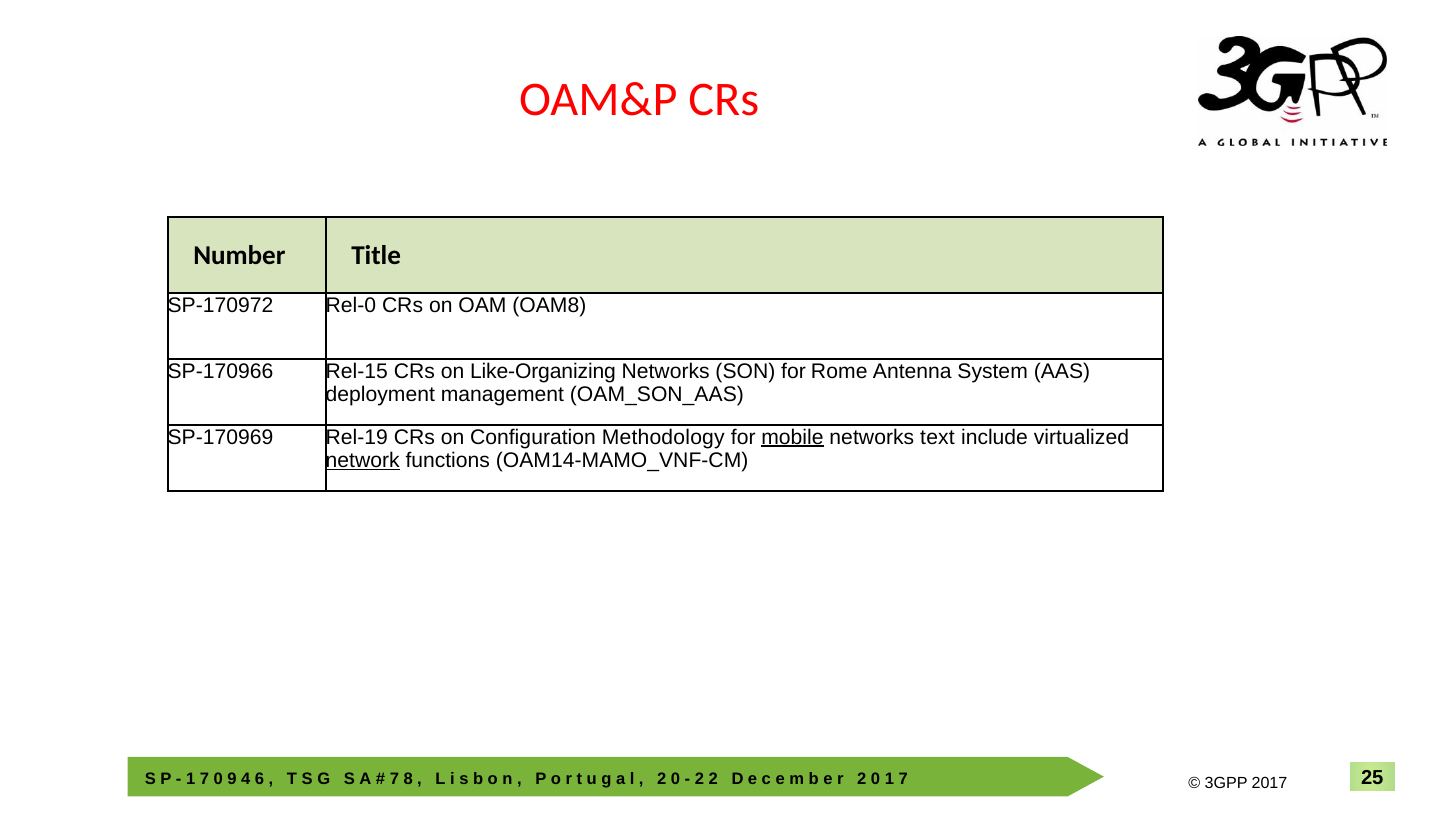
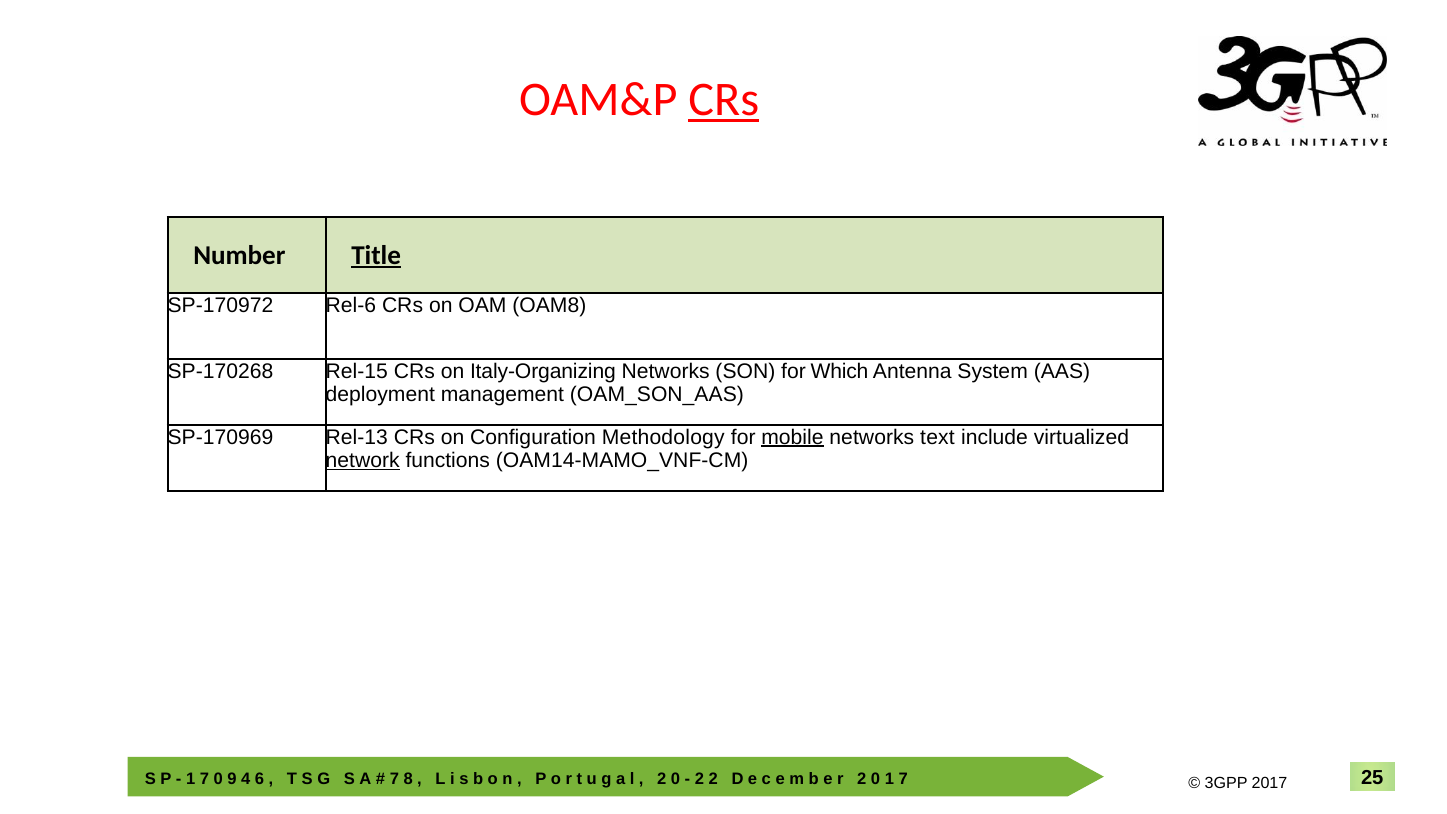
CRs underline: none -> present (724, 100)
Title underline: none -> present (376, 255)
Rel-0: Rel-0 -> Rel-6 (351, 306)
SP-170966: SP-170966 -> SP-170268 (220, 371)
Like-Organizing: Like-Organizing -> Italy-Organizing (543, 371)
Rome: Rome -> Which (839, 371)
Rel-19: Rel-19 -> Rel-13 (357, 437)
